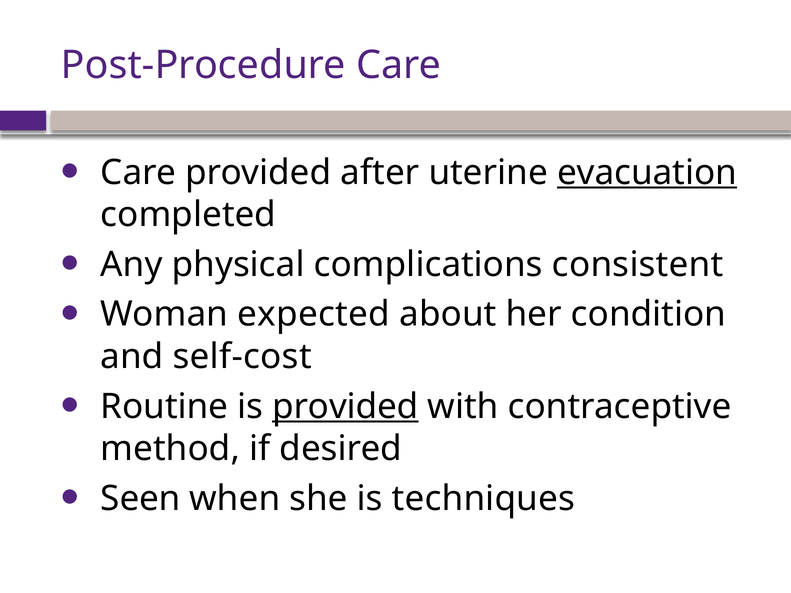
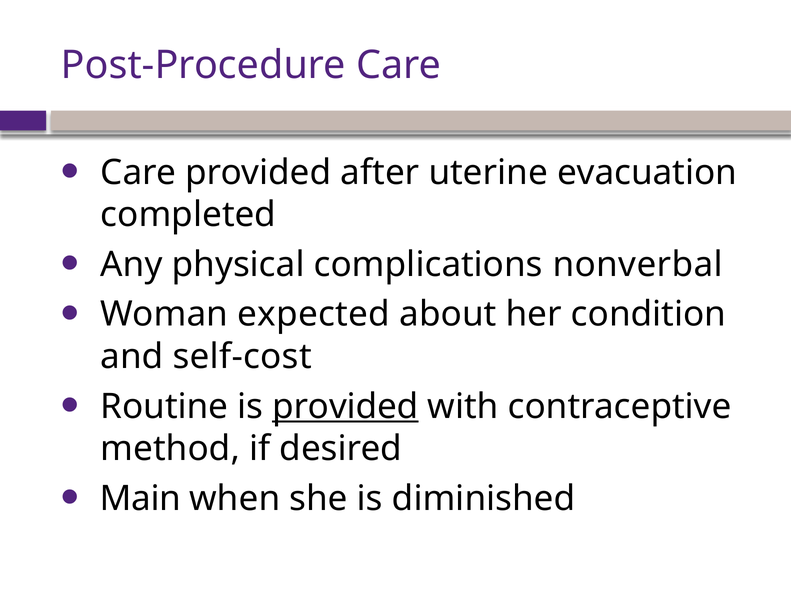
evacuation underline: present -> none (647, 173)
consistent: consistent -> nonverbal (638, 265)
Seen: Seen -> Main (140, 499)
techniques: techniques -> diminished (484, 499)
